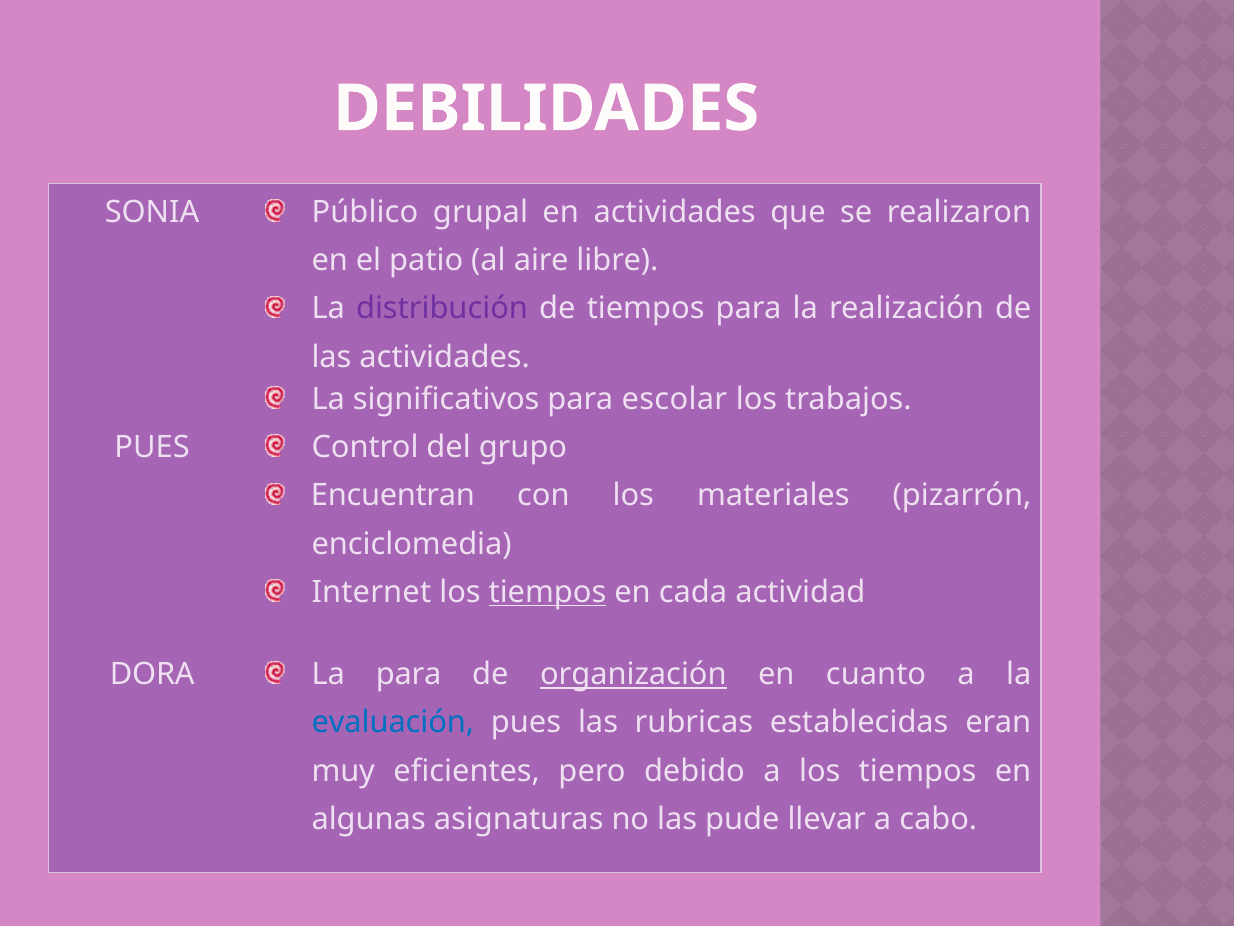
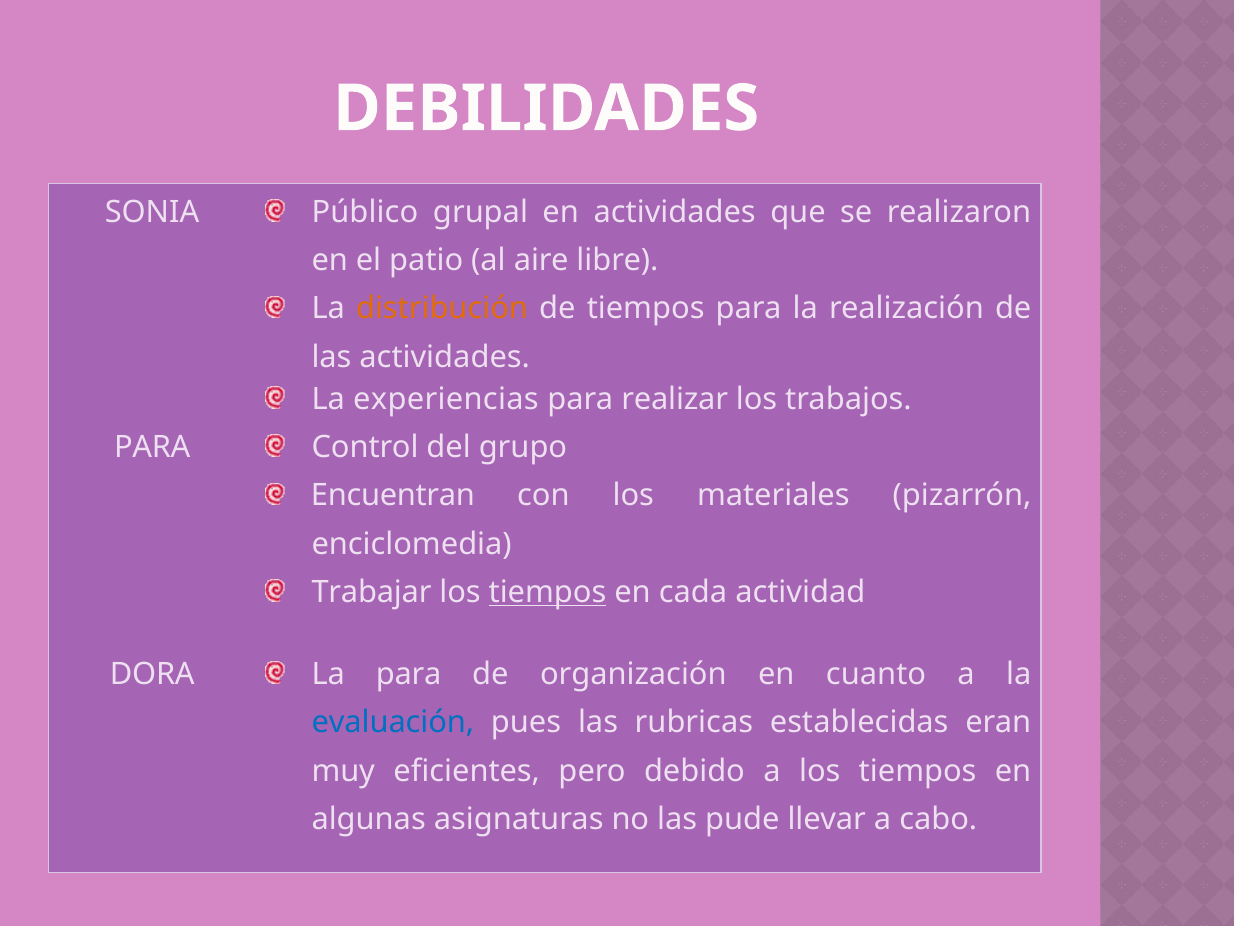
distribución colour: purple -> orange (442, 309)
significativos: significativos -> experiencias (446, 399)
escolar: escolar -> realizar (675, 399)
PUES: PUES -> PARA (152, 447)
Internet: Internet -> Trabajar (372, 592)
organización underline: present -> none (633, 674)
